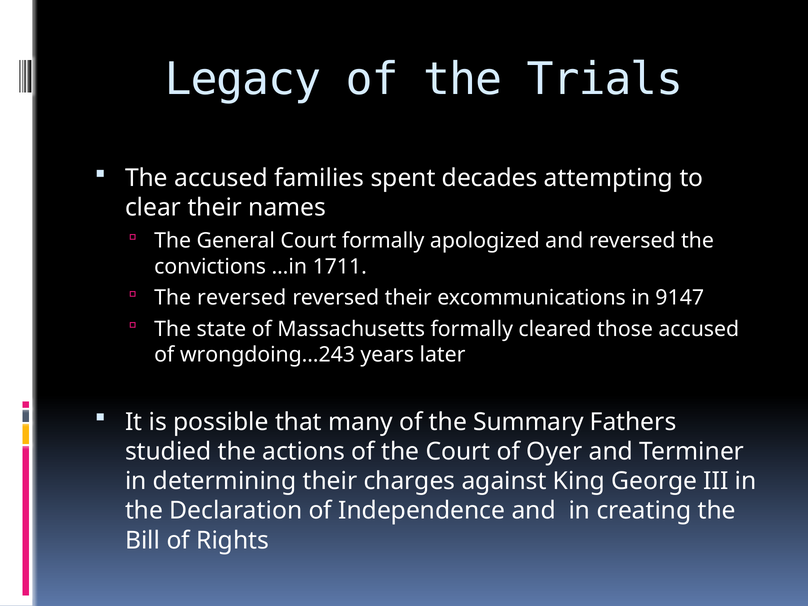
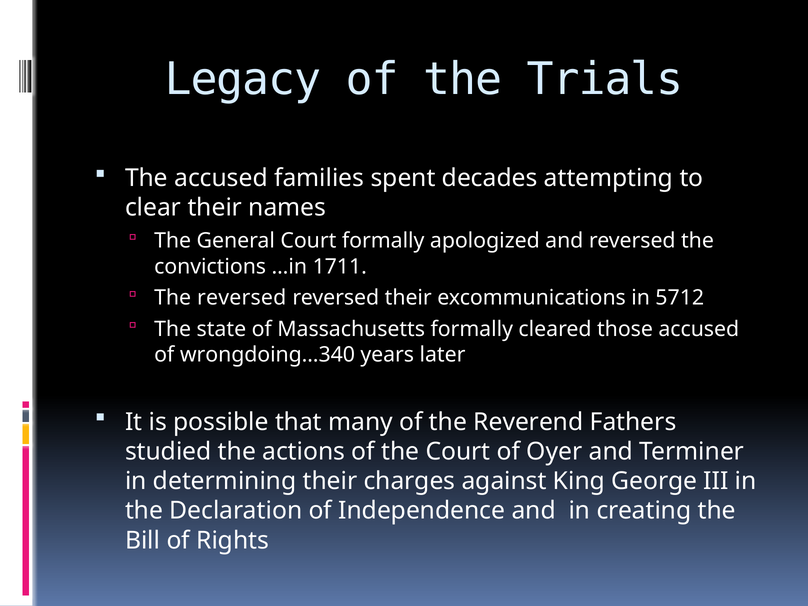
9147: 9147 -> 5712 (680, 298)
wrongdoing…243: wrongdoing…243 -> wrongdoing…340 (267, 355)
Summary: Summary -> Reverend (528, 422)
